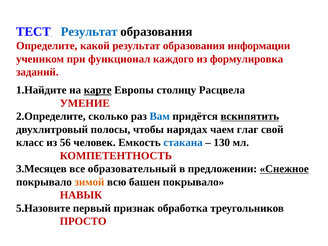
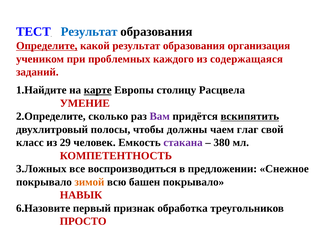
Определите underline: none -> present (47, 46)
информации: информации -> организация (259, 46)
функционал: функционал -> проблемных (119, 59)
формулировка: формулировка -> содержащаяся (247, 59)
Вам colour: blue -> purple (160, 116)
нарядах: нарядах -> должны (187, 129)
56: 56 -> 29 (65, 143)
стакана colour: blue -> purple (183, 143)
130: 130 -> 380 (222, 143)
3.Месяцев: 3.Месяцев -> 3.Ложных (41, 169)
образовательный: образовательный -> воспроизводиться (132, 169)
Снежное underline: present -> none (284, 169)
5.Назовите: 5.Назовите -> 6.Назовите (43, 208)
